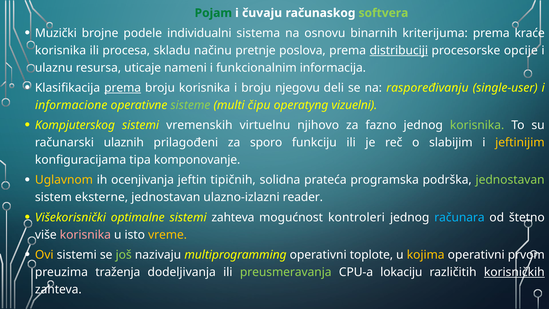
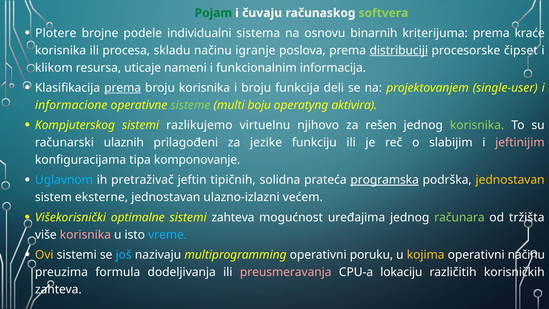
Muzički: Muzički -> Plotere (56, 33)
pretnje: pretnje -> igranje (255, 50)
opcije: opcije -> čipset (521, 50)
ulaznu: ulaznu -> klikom (54, 68)
njegovu: njegovu -> funkcija (297, 88)
raspoređivanju: raspoređivanju -> projektovanjem (428, 88)
čipu: čipu -> boju (259, 105)
vizuelni: vizuelni -> aktivira (354, 105)
vremenskih: vremenskih -> razlikujemo (199, 125)
fazno: fazno -> rešen (381, 125)
sporo: sporo -> jezike (266, 142)
jeftinijim colour: yellow -> pink (520, 142)
Uglavnom colour: yellow -> light blue (64, 180)
ocenjivanja: ocenjivanja -> pretraživač (142, 180)
programska underline: none -> present (385, 180)
jednostavan colour: light green -> yellow (510, 180)
reader: reader -> većem (303, 197)
kontroleri: kontroleri -> uređajima (357, 217)
računara colour: light blue -> light green (459, 217)
štetno: štetno -> tržišta (527, 217)
vreme colour: yellow -> light blue (168, 235)
još colour: light green -> light blue (124, 255)
toplote: toplote -> poruku (371, 255)
operativni prvom: prvom -> načinu (526, 255)
traženja: traženja -> formula (118, 272)
preusmeravanja colour: light green -> pink (286, 272)
korisničkih underline: present -> none (514, 272)
